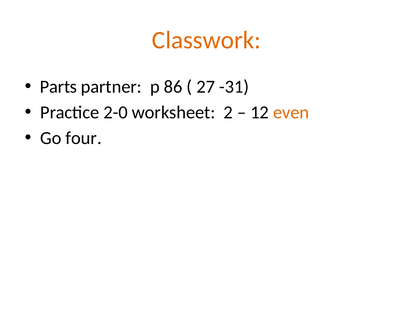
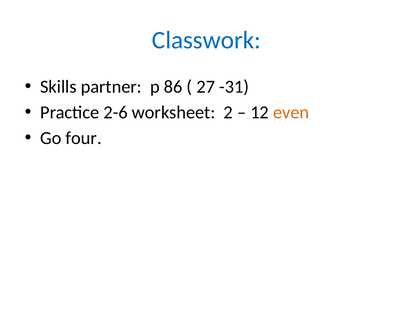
Classwork colour: orange -> blue (206, 40)
Parts: Parts -> Skills (58, 87)
2-0: 2-0 -> 2-6 (116, 112)
